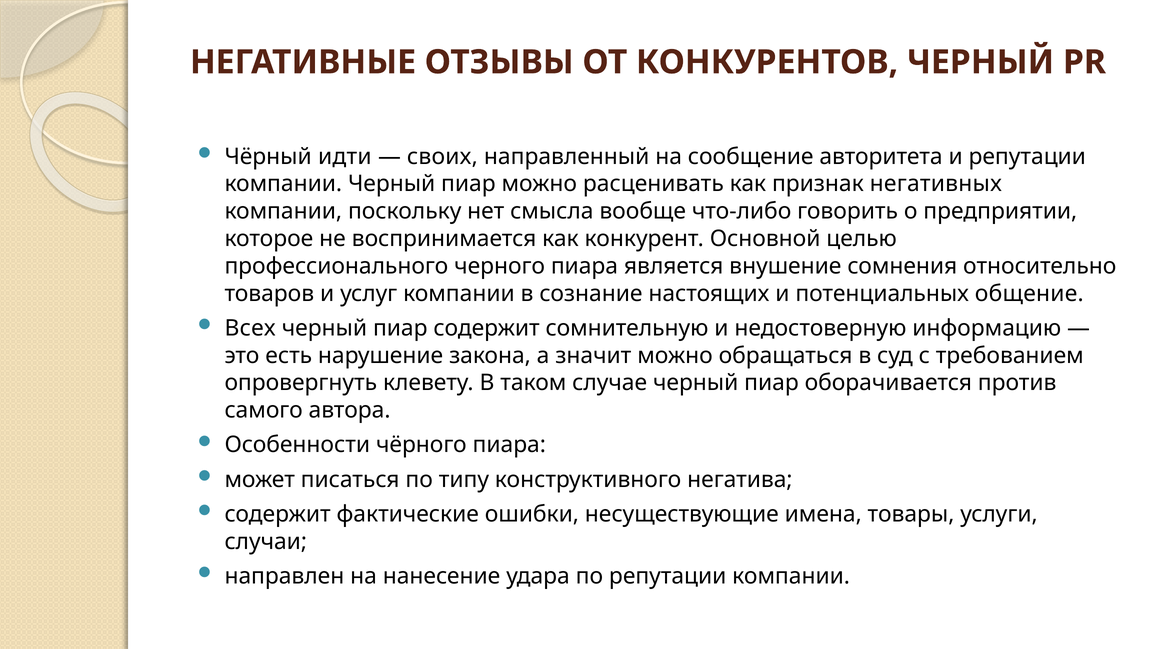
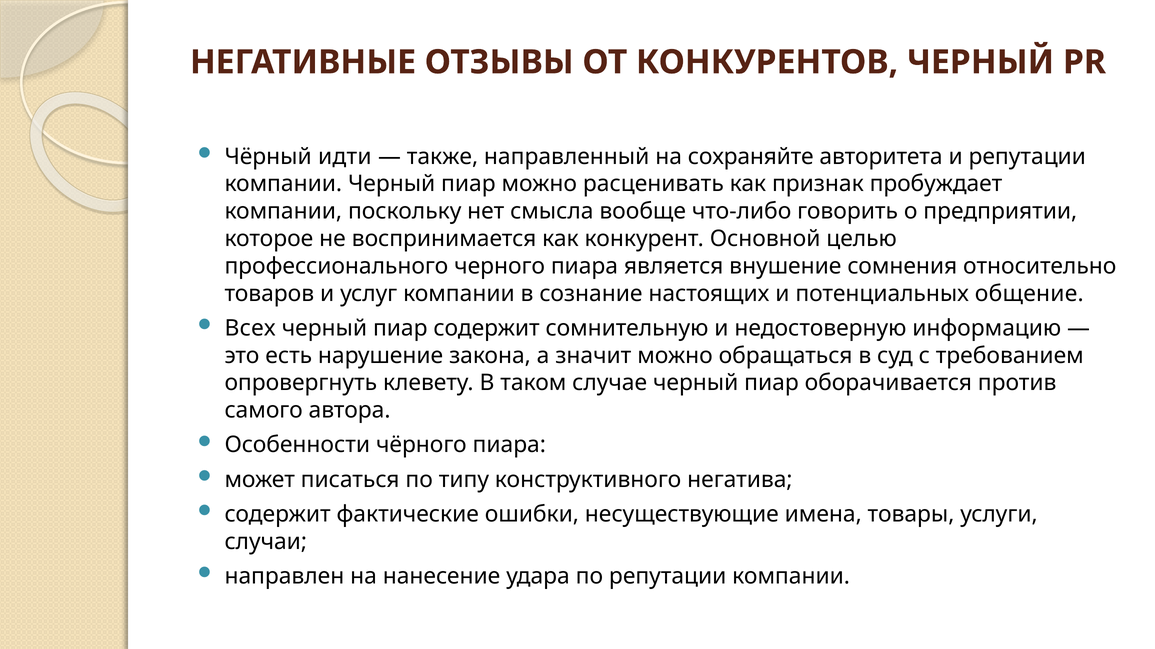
своих: своих -> также (442, 157)
сообщение: сообщение -> сохраняйте (751, 157)
негативных: негативных -> пробуждает (936, 184)
